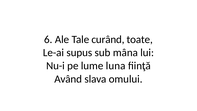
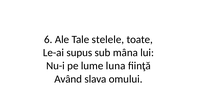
curând: curând -> stelele (108, 39)
